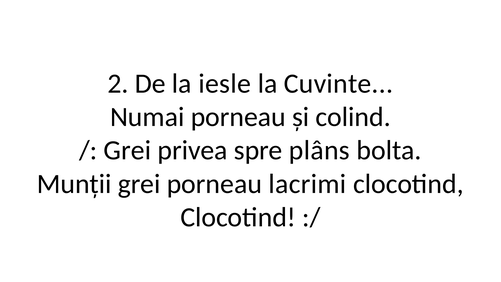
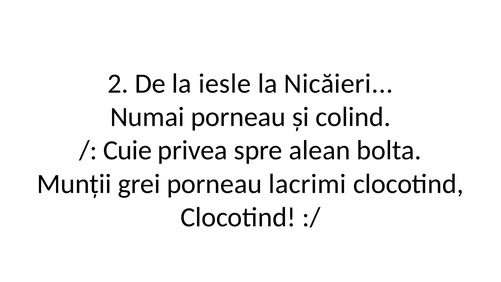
Cuvinte: Cuvinte -> Nicăieri (338, 84)
Grei: Grei -> Cuie (127, 150)
plâns: plâns -> alean (320, 150)
